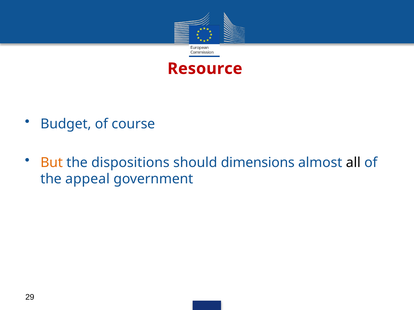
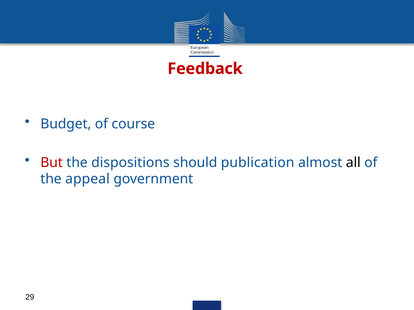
Resource: Resource -> Feedback (205, 69)
But colour: orange -> red (52, 163)
dimensions: dimensions -> publication (258, 163)
